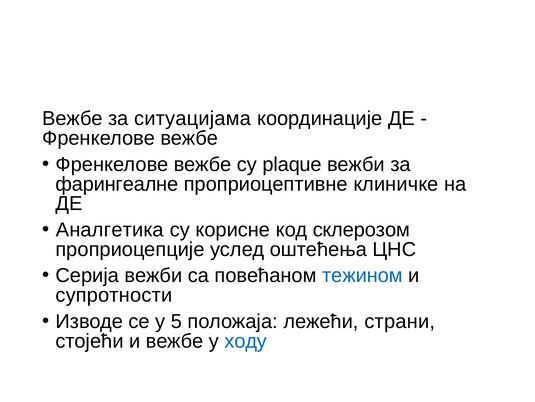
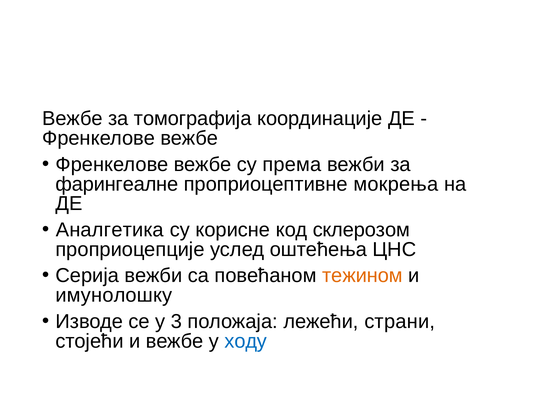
ситуацијама: ситуацијама -> томографија (193, 118)
plaque: plaque -> према (292, 164)
клиничке: клиничке -> мокрења (396, 184)
тежином colour: blue -> orange (362, 275)
супротности: супротности -> имунолошку (114, 295)
5: 5 -> 3 (176, 321)
